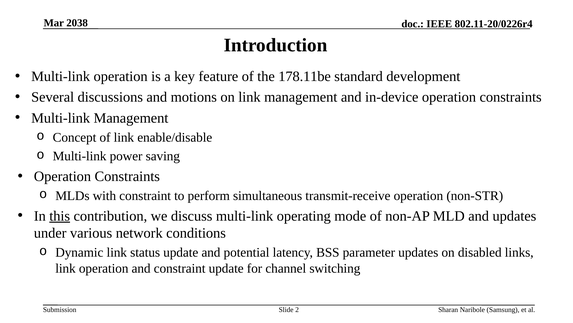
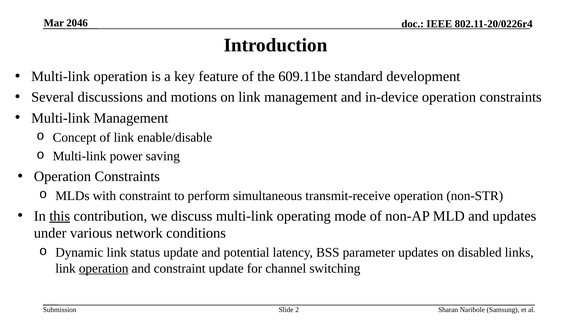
2038: 2038 -> 2046 (77, 23)
178.11be: 178.11be -> 609.11be (305, 76)
operation underline: none -> present (104, 268)
